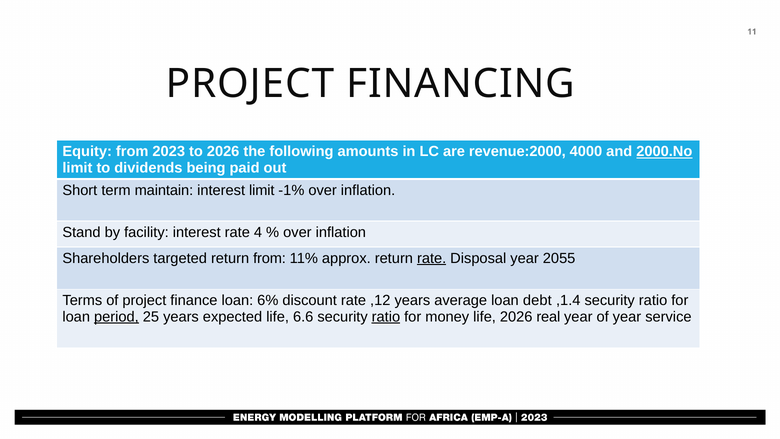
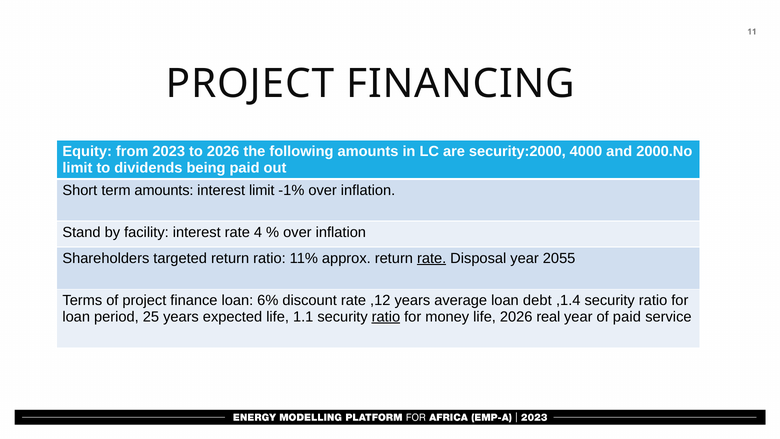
revenue:2000: revenue:2000 -> security:2000 (517, 152)
2000.No underline: present -> none (664, 152)
term maintain: maintain -> amounts (164, 190)
return from: from -> ratio (269, 258)
period underline: present -> none (116, 317)
6.6: 6.6 -> 1.1 (303, 317)
of year: year -> paid (627, 317)
